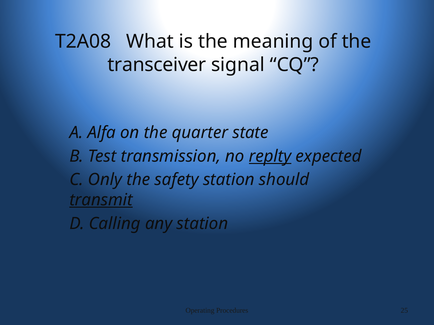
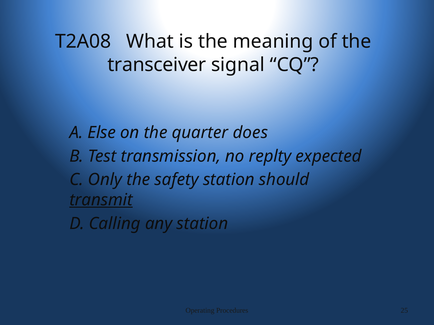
Alfa: Alfa -> Else (102, 133)
state: state -> does (250, 133)
replty underline: present -> none (270, 156)
